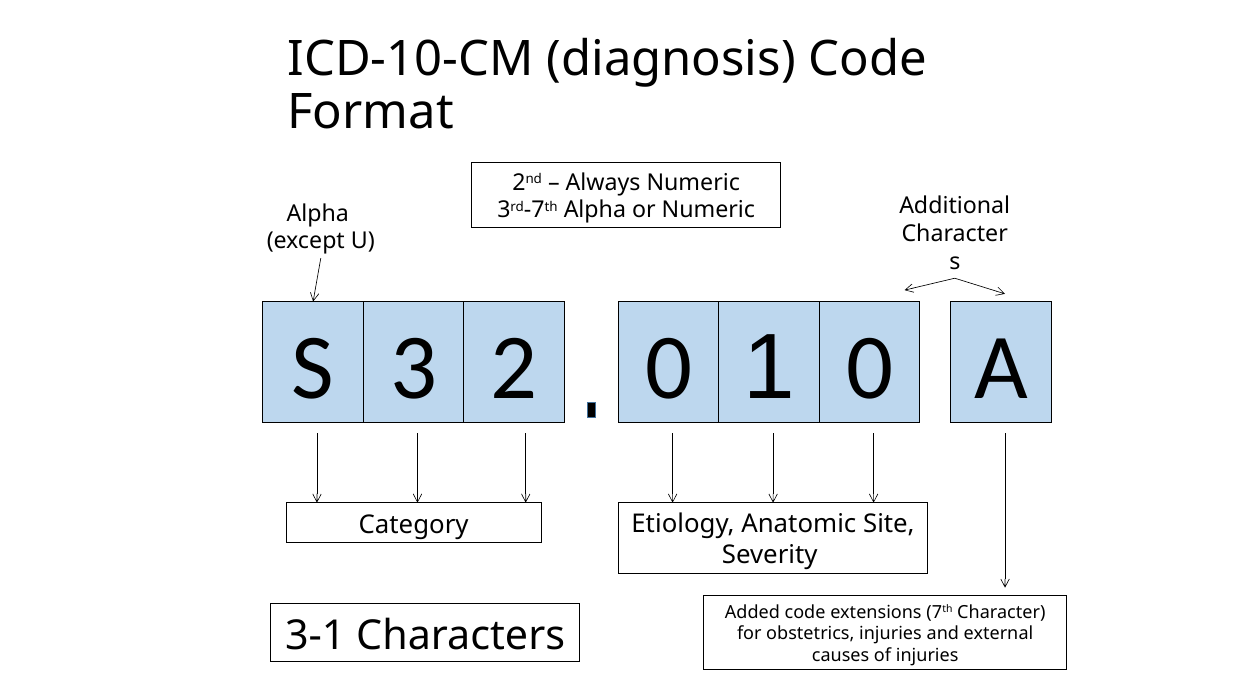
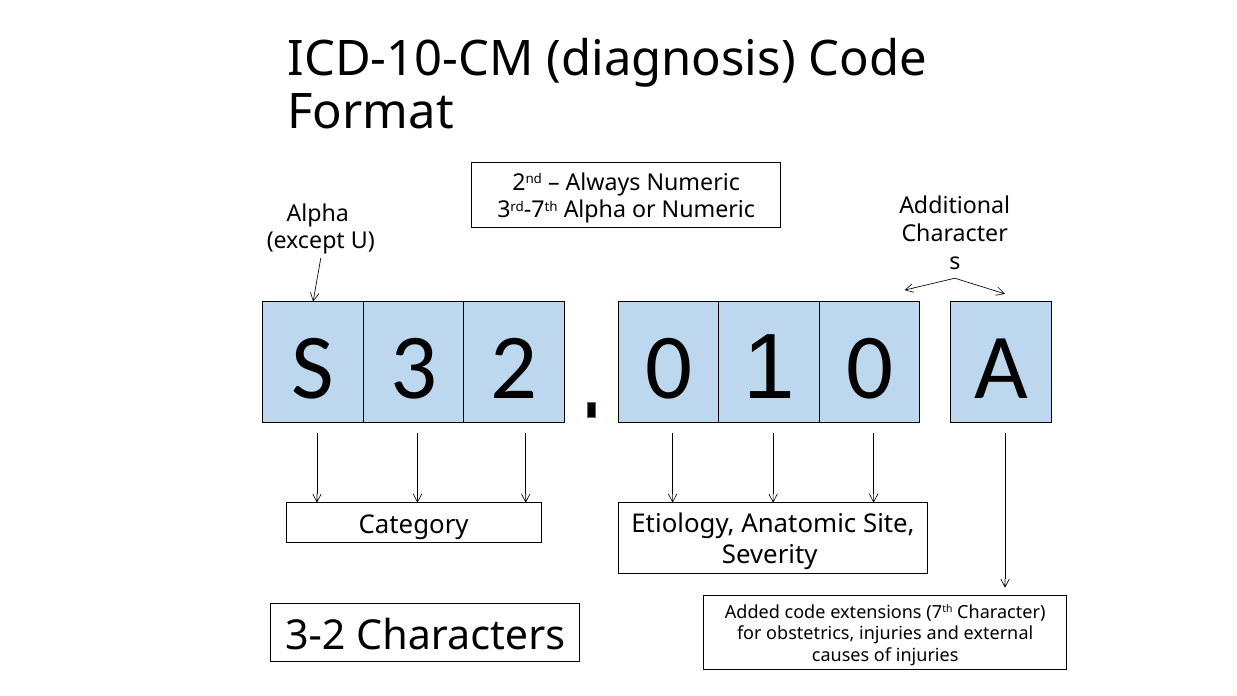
3-1: 3-1 -> 3-2 (315, 635)
